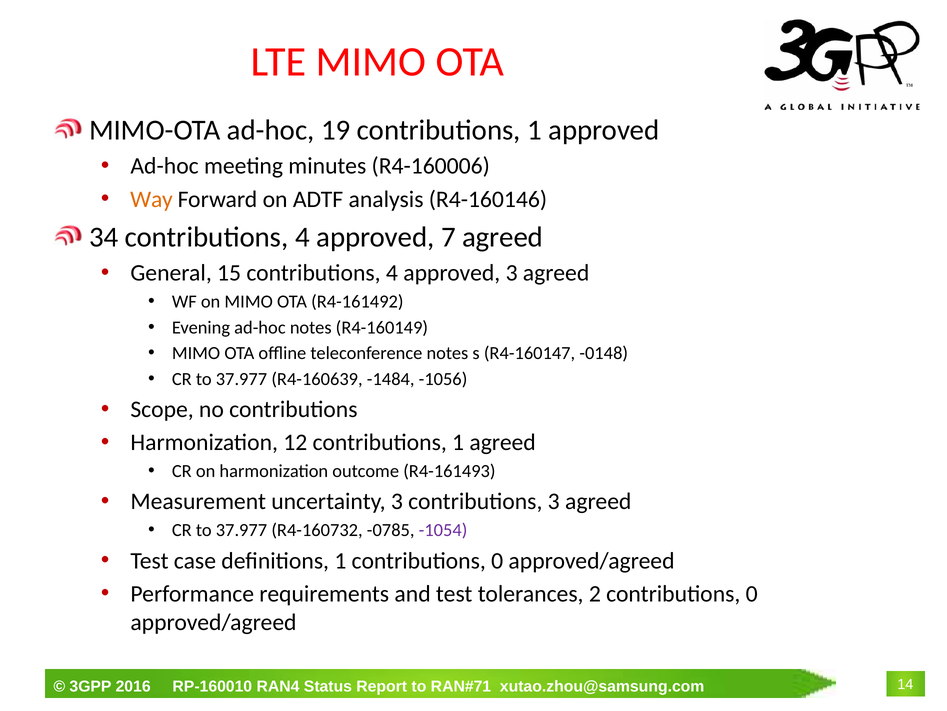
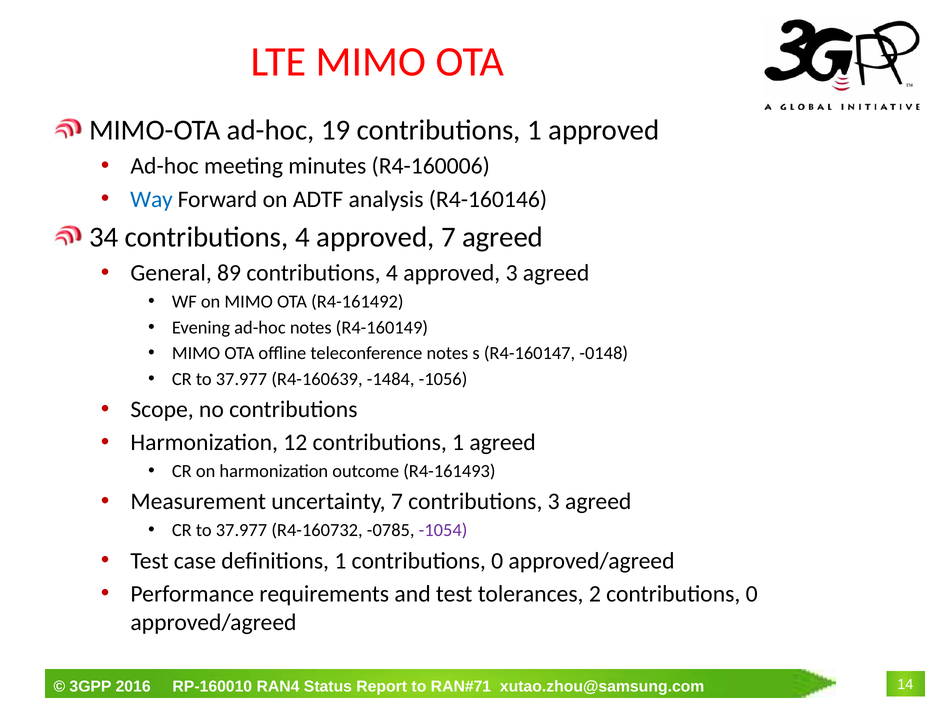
Way colour: orange -> blue (152, 199)
15: 15 -> 89 (229, 273)
uncertainty 3: 3 -> 7 (397, 501)
